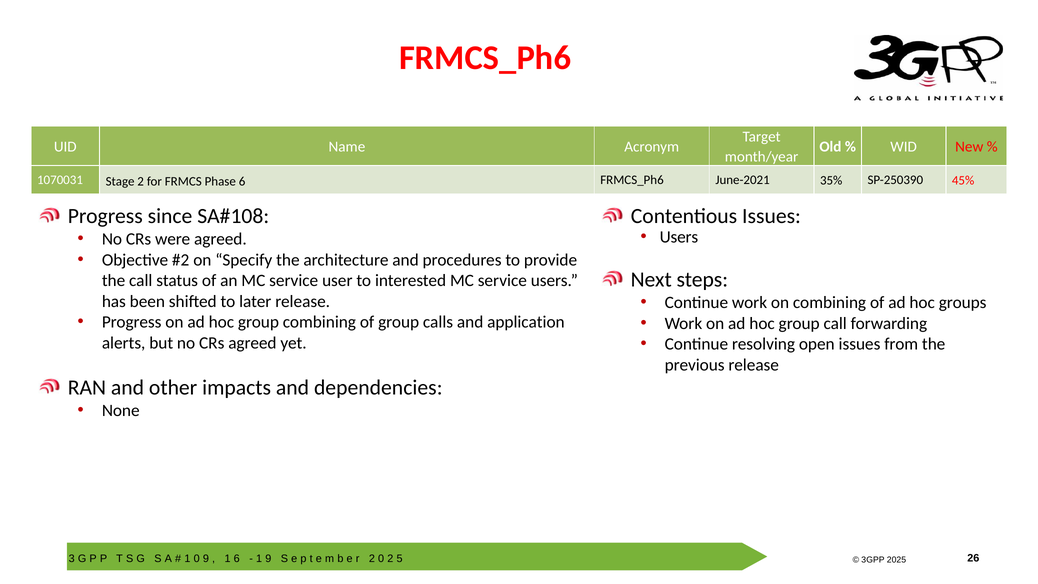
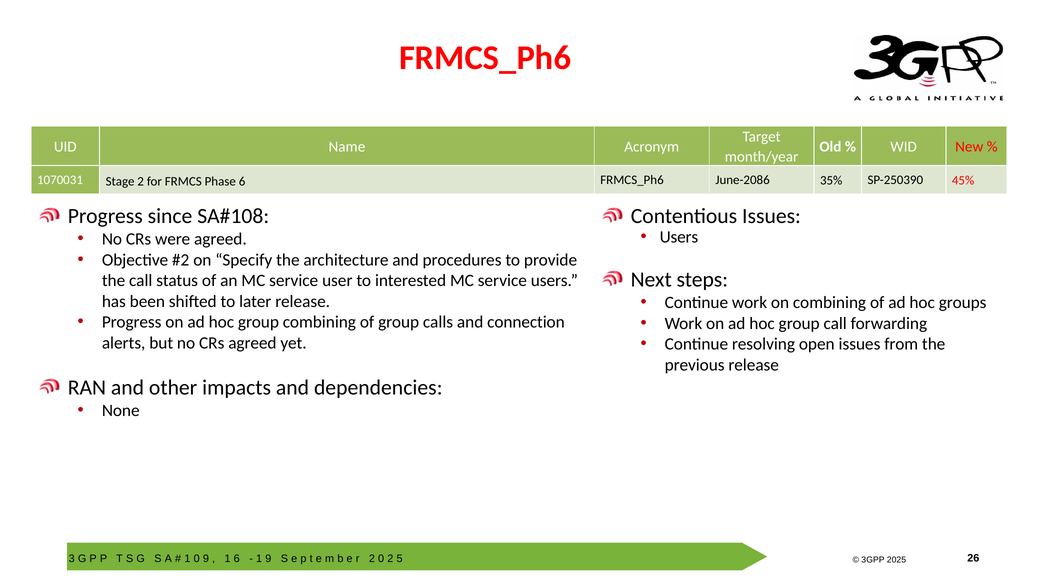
June-2021: June-2021 -> June-2086 (743, 180)
application: application -> connection (526, 322)
